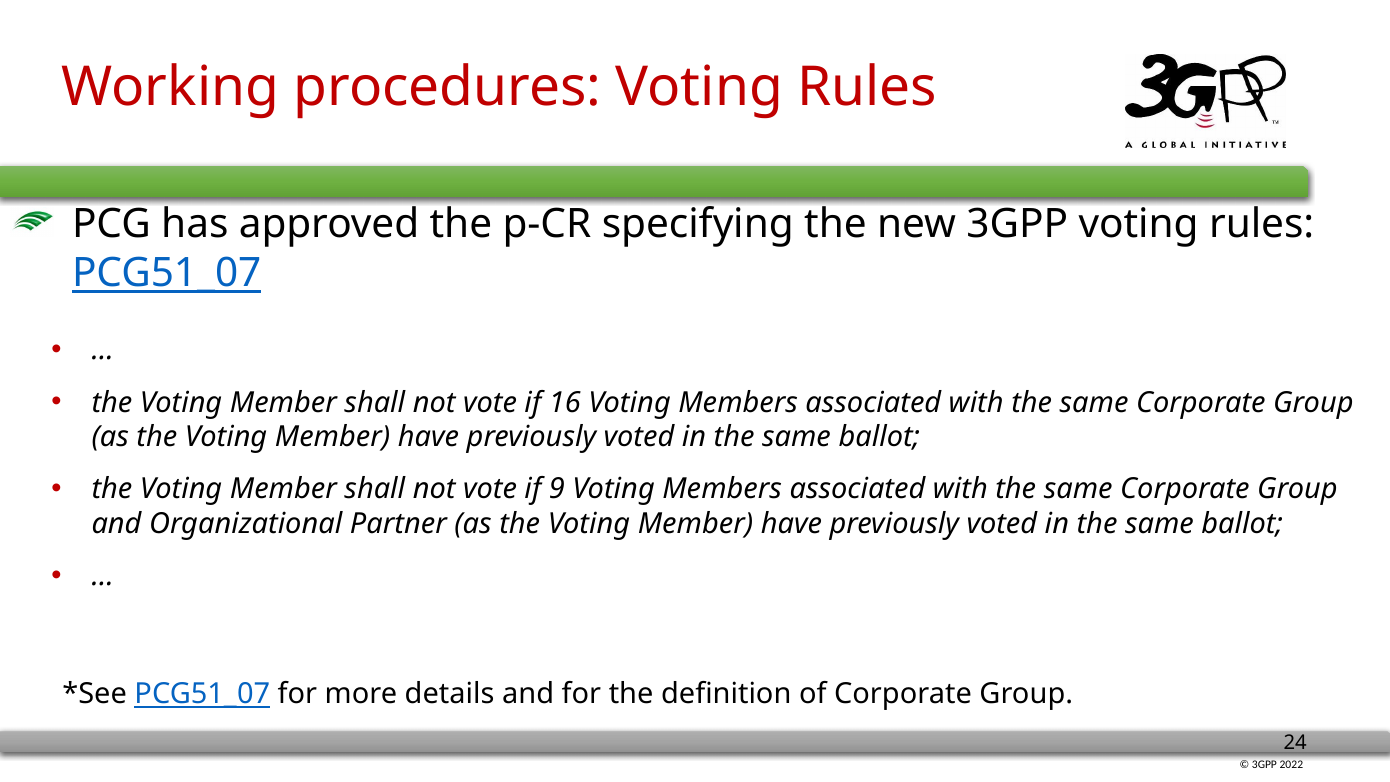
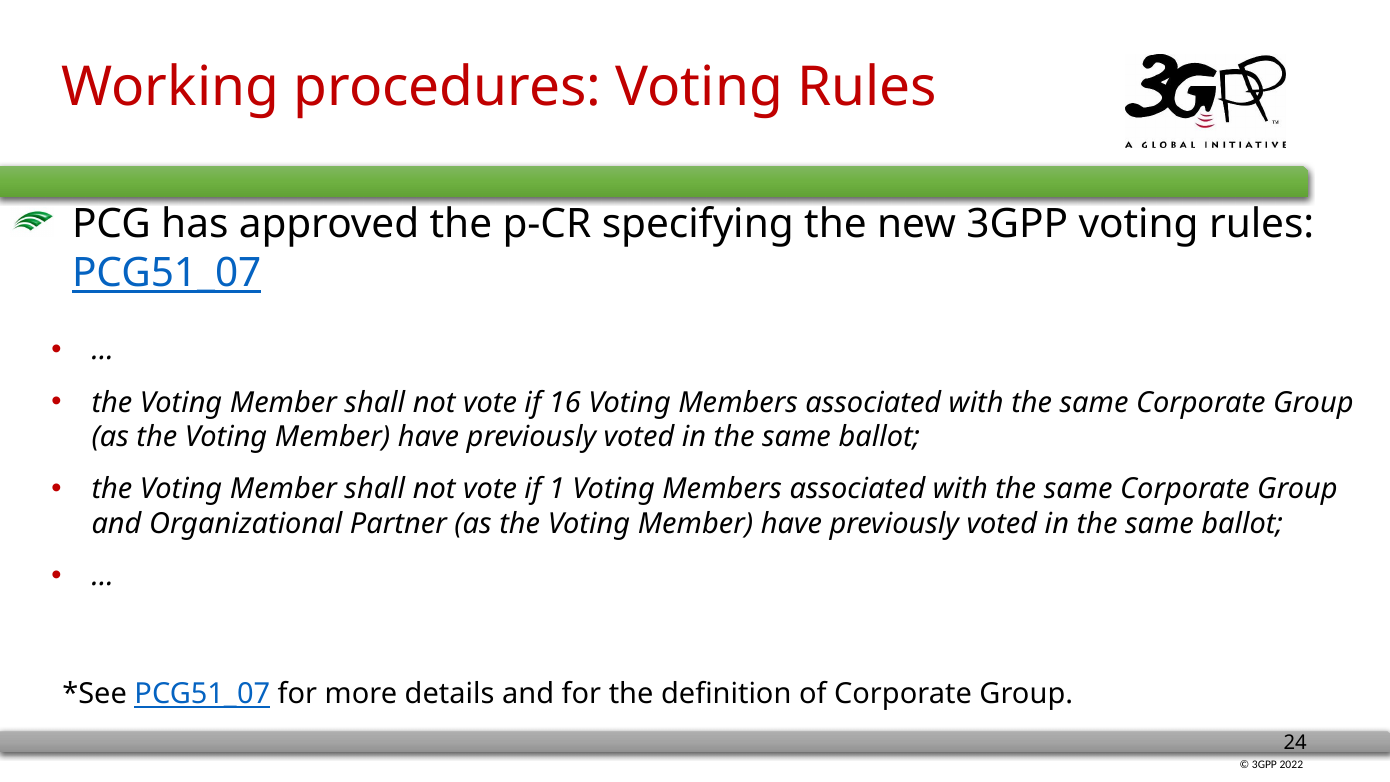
9: 9 -> 1 (557, 489)
